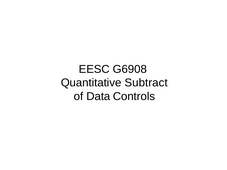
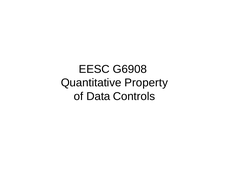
Subtract: Subtract -> Property (146, 83)
